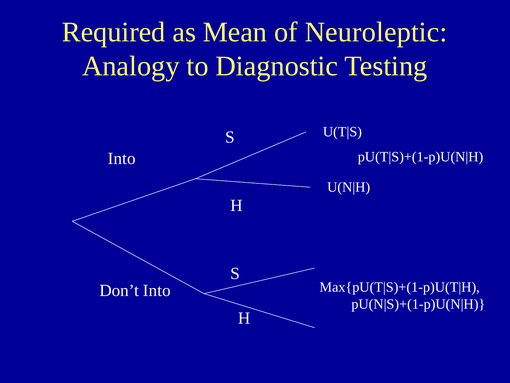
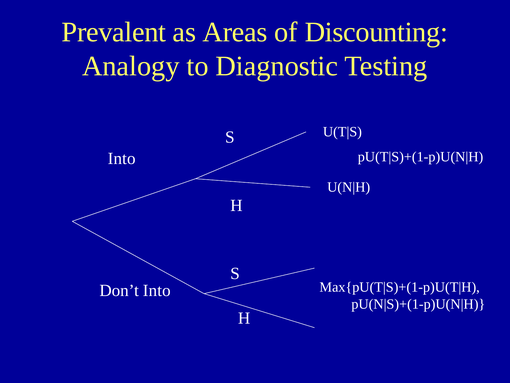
Required: Required -> Prevalent (114, 32)
Mean: Mean -> Areas (235, 32)
Neuroleptic: Neuroleptic -> Discounting (376, 32)
